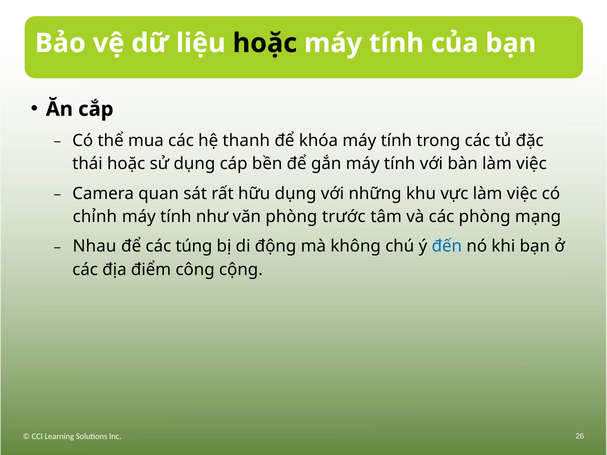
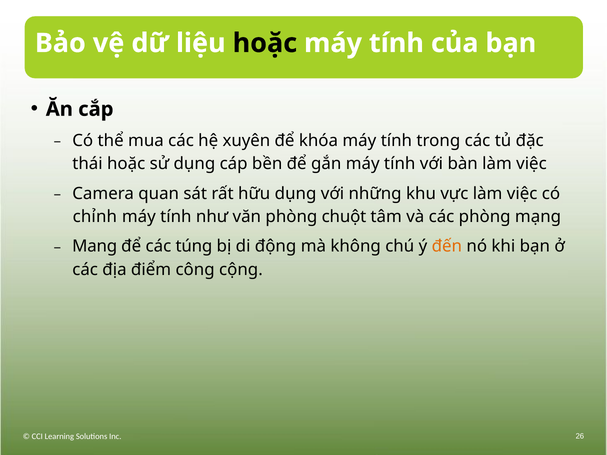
thanh: thanh -> xuyên (246, 141)
trước: trước -> chuột (344, 217)
Nhau: Nhau -> Mang (95, 247)
đến colour: blue -> orange (447, 247)
